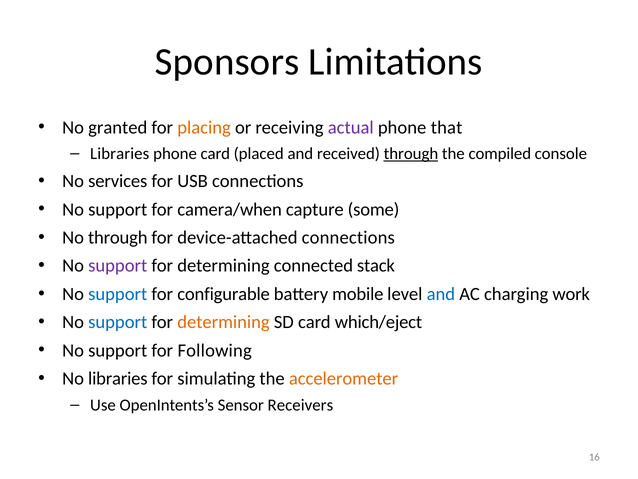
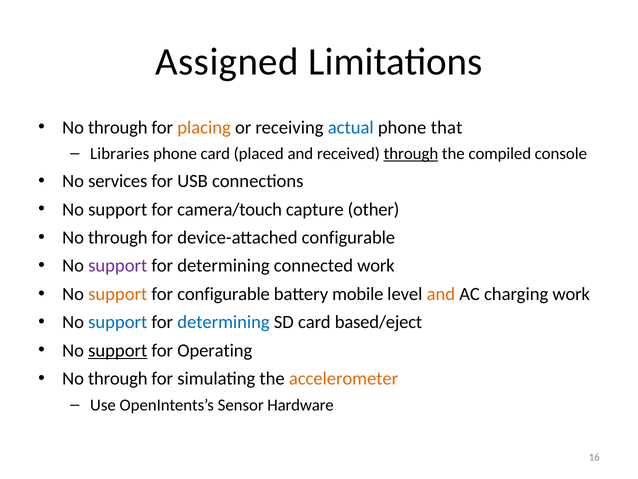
Sponsors: Sponsors -> Assigned (227, 62)
granted: granted -> through (118, 127)
actual colour: purple -> blue (351, 127)
camera/when: camera/when -> camera/touch (230, 209)
some: some -> other (374, 209)
device-attached connections: connections -> configurable (348, 237)
connected stack: stack -> work (376, 266)
support colour: blue -> orange (118, 294)
and colour: blue -> orange (441, 294)
determining colour: orange -> blue (223, 322)
which/eject: which/eject -> based/eject (378, 322)
support underline: none -> present (118, 350)
Following: Following -> Operating (215, 350)
libraries: libraries -> through (118, 378)
Receivers: Receivers -> Hardware (301, 405)
